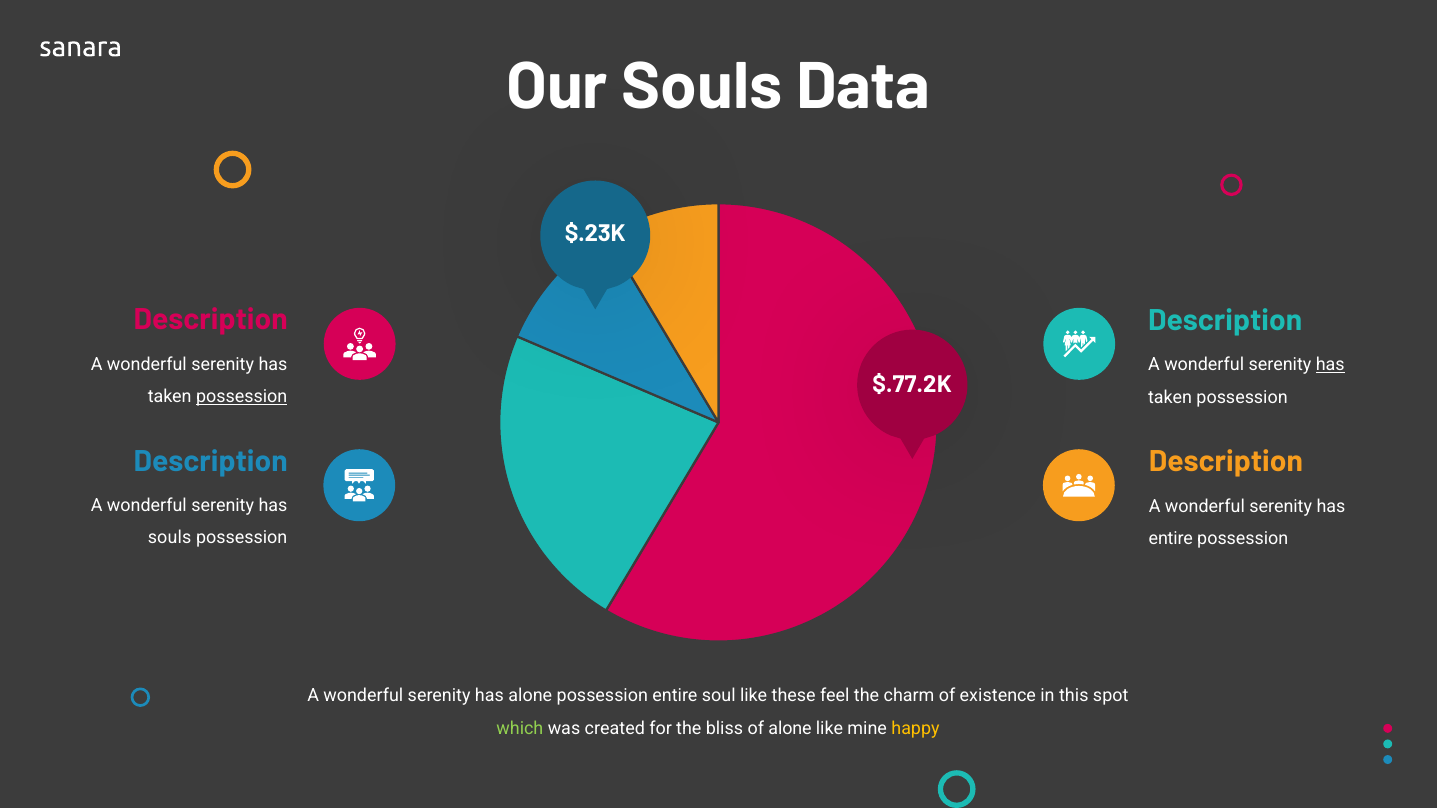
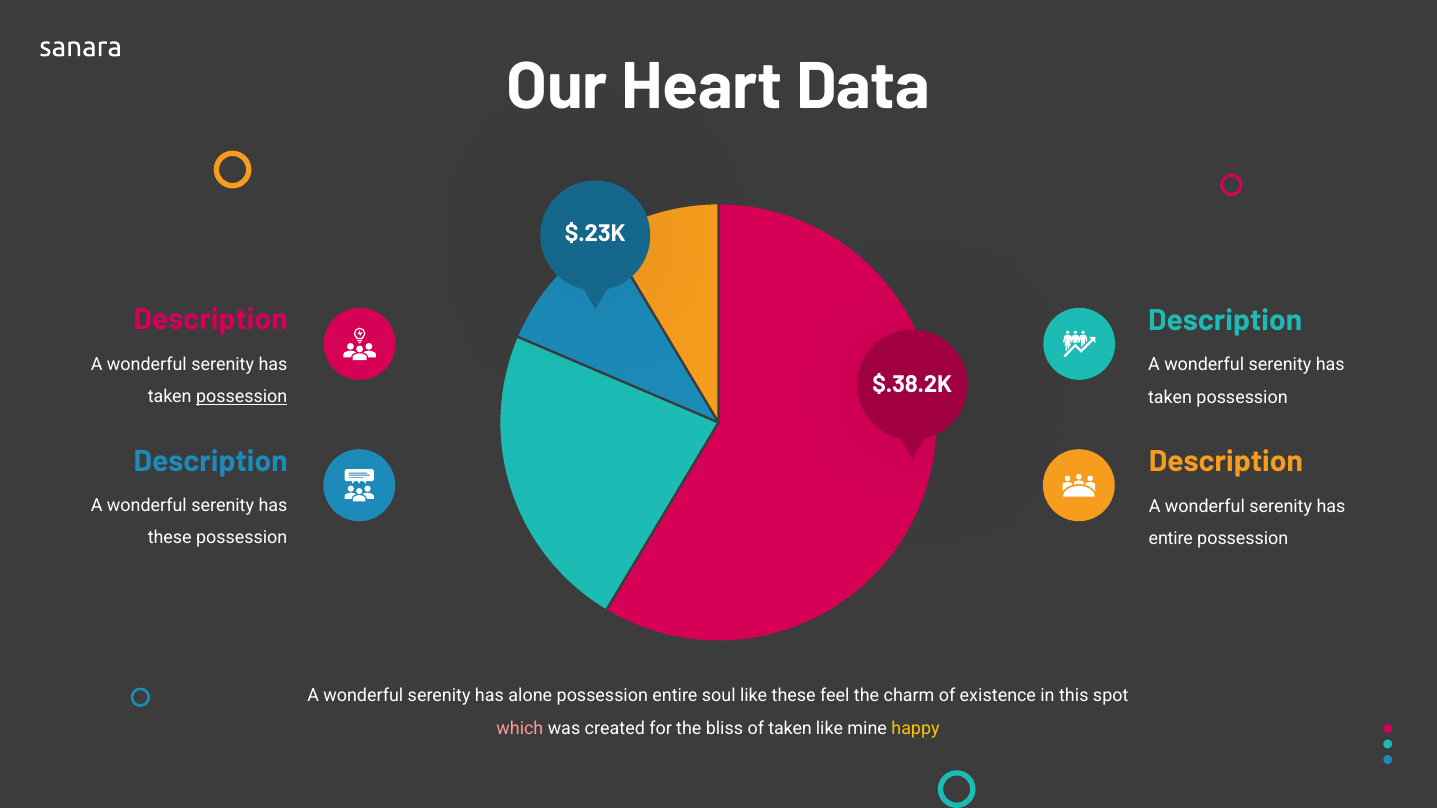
Our Souls: Souls -> Heart (702, 87)
has underline: present -> none (1330, 365)
$.77.2K: $.77.2K -> $.38.2K (912, 385)
souls: souls -> these (170, 538)
which colour: light green -> pink (520, 728)
of alone: alone -> taken (790, 728)
